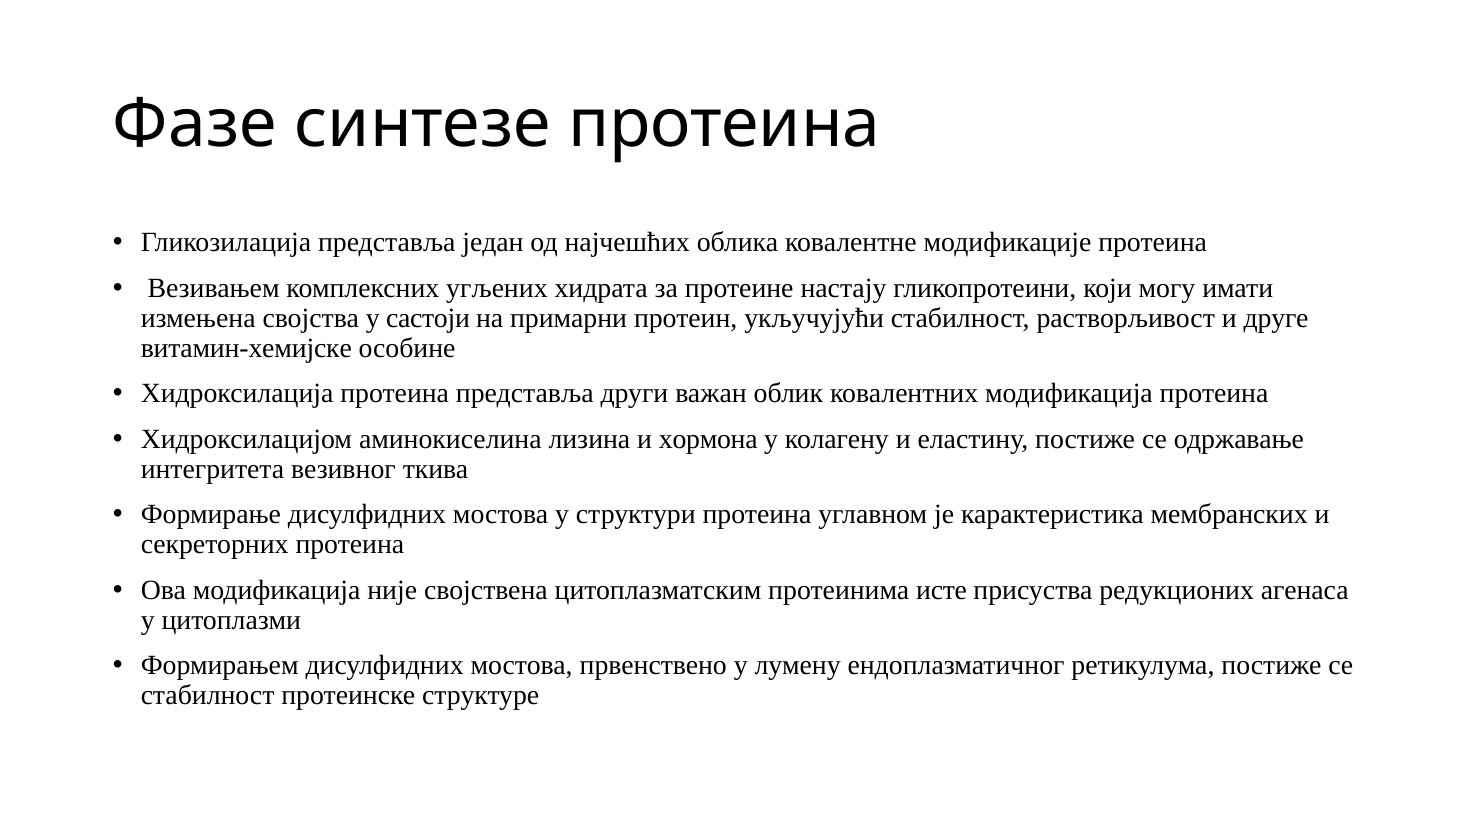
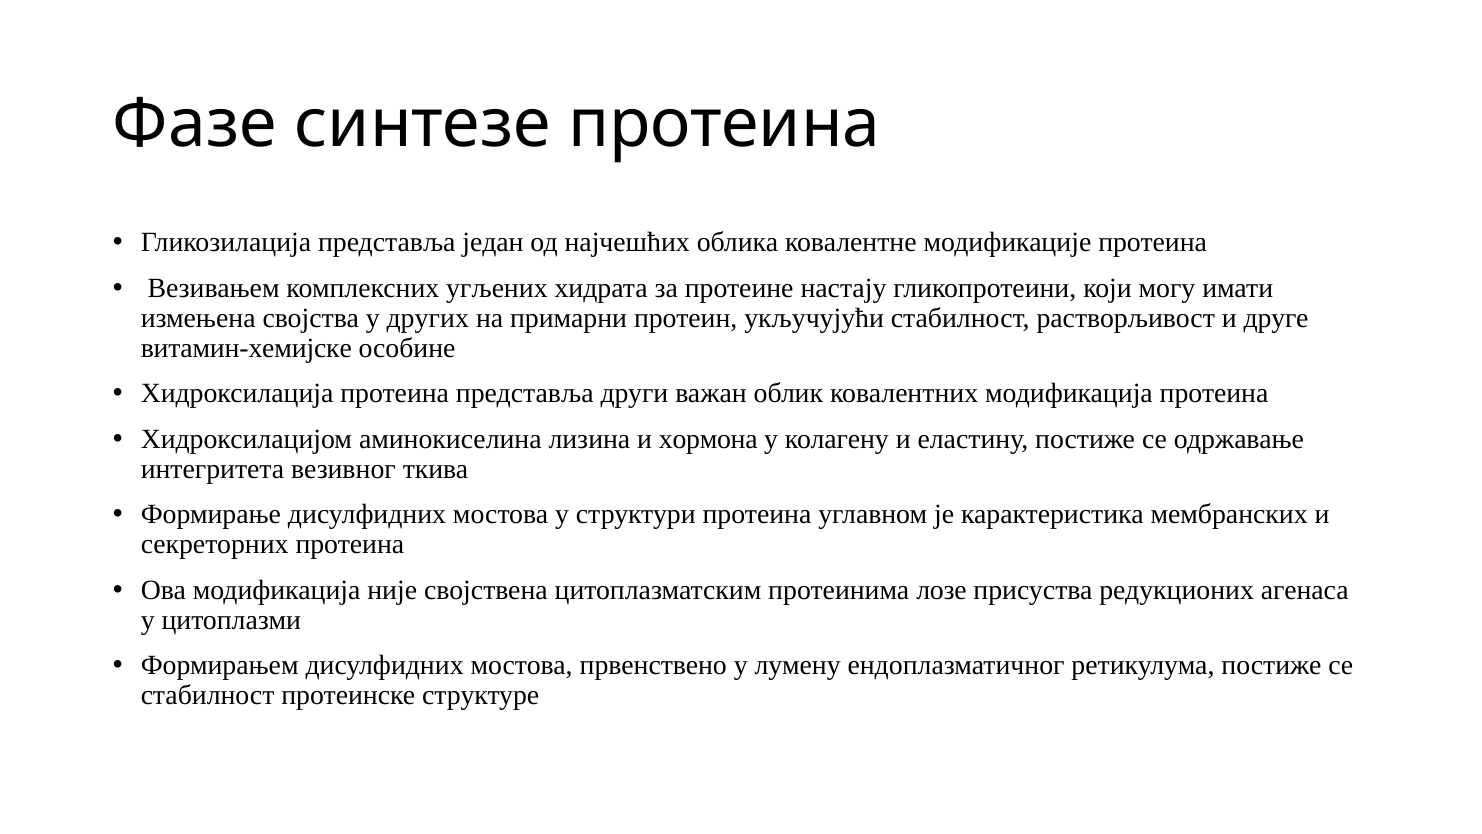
састоји: састоји -> других (428, 318)
исте: исте -> лозе (942, 590)
